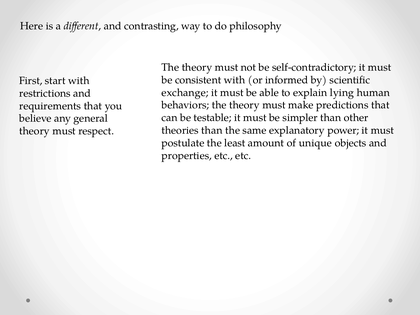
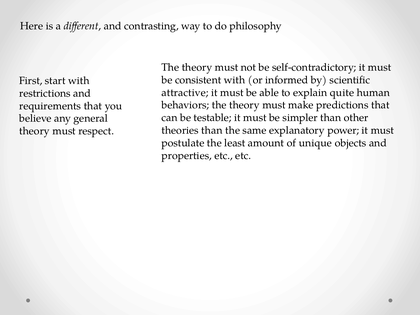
exchange: exchange -> attractive (185, 93)
lying: lying -> quite (342, 93)
